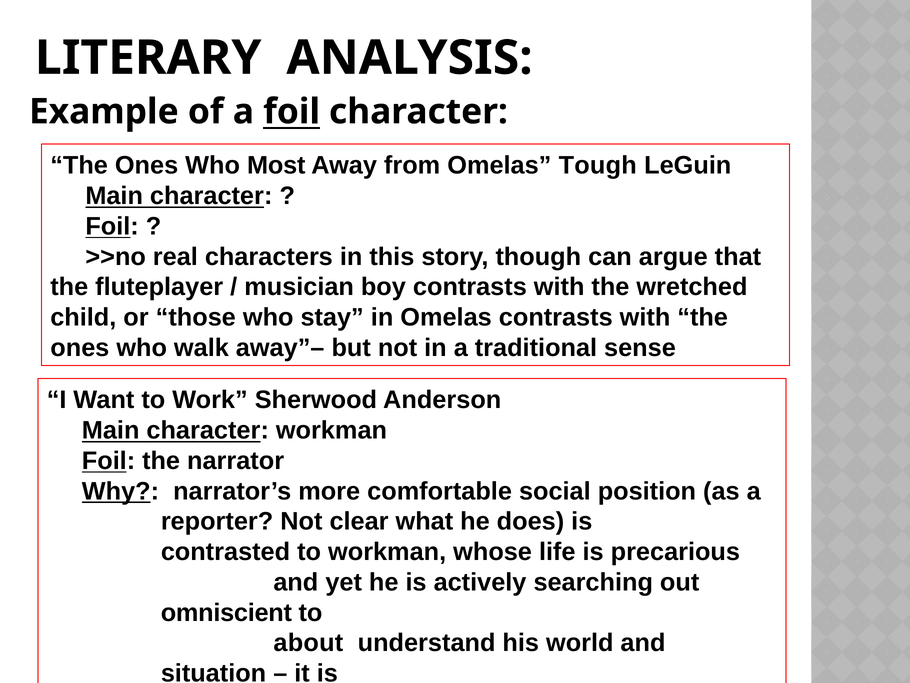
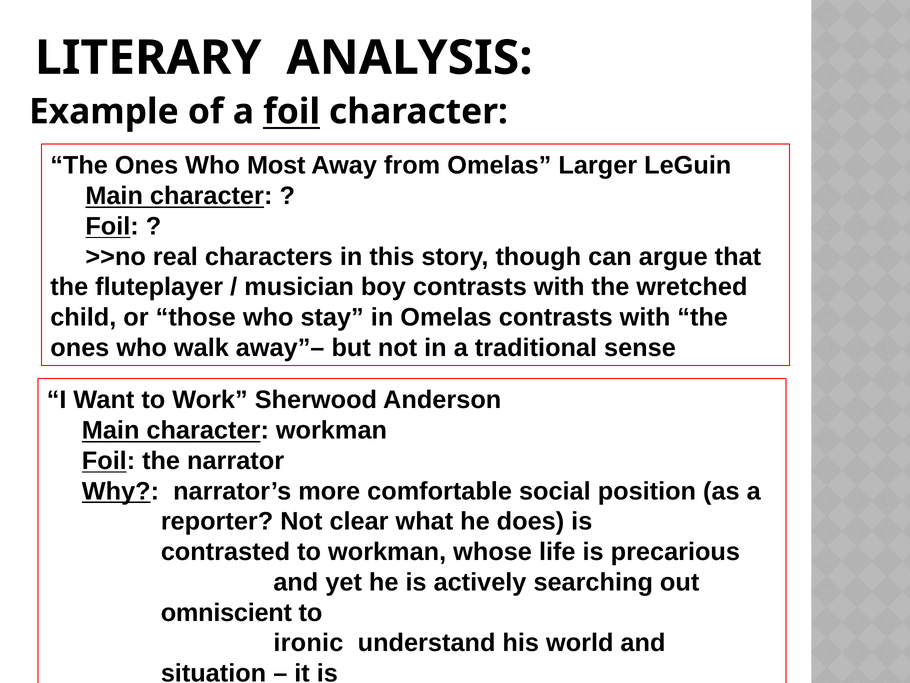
Tough: Tough -> Larger (598, 166)
about: about -> ironic (308, 643)
